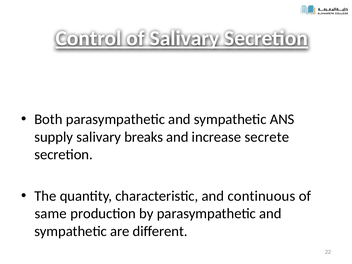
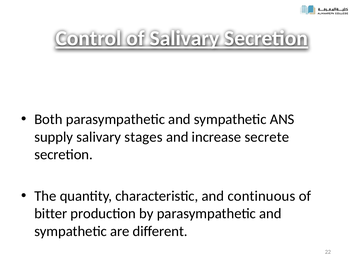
breaks: breaks -> stages (144, 137)
same: same -> bitter (51, 214)
